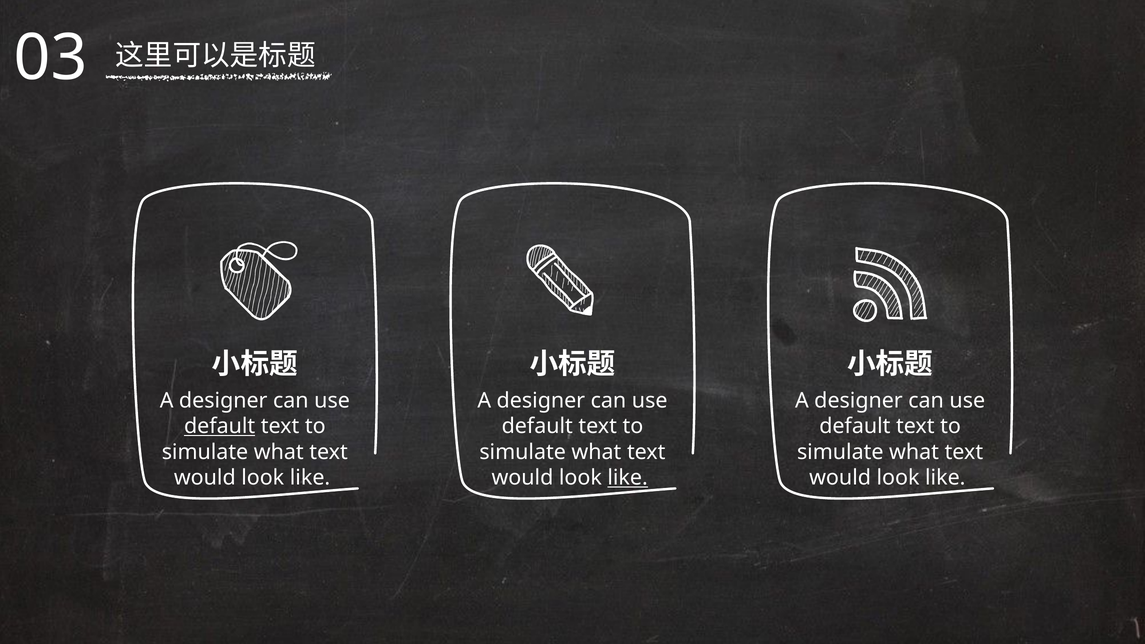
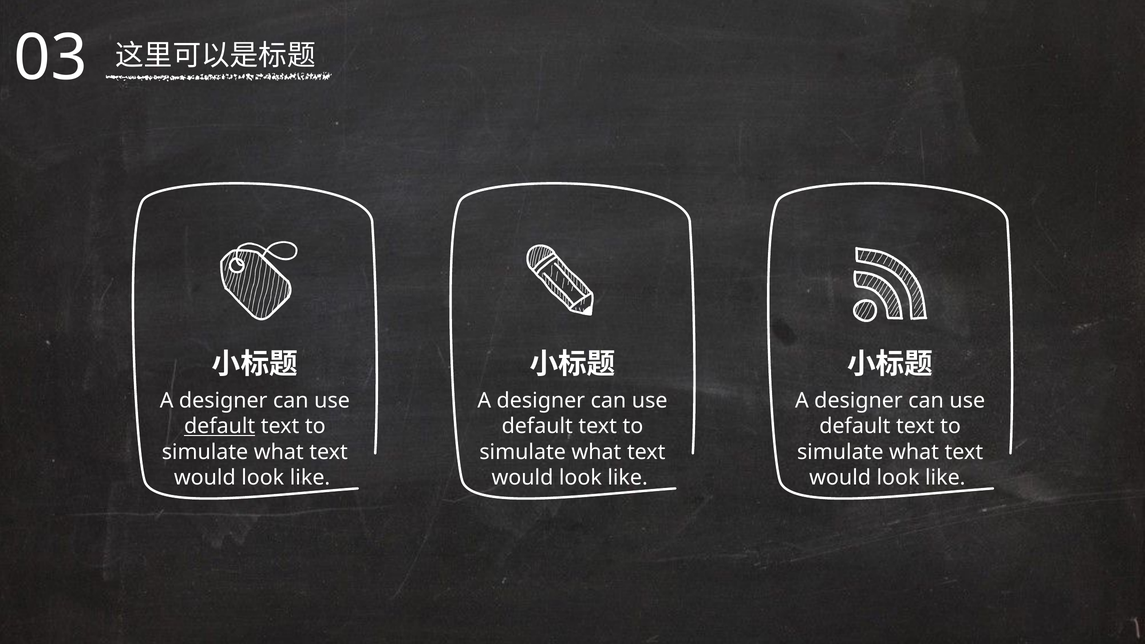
like underline: present -> none (628, 478)
